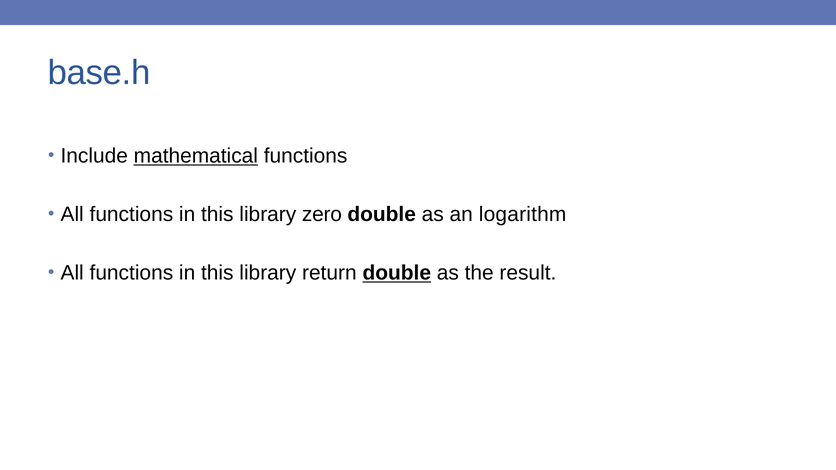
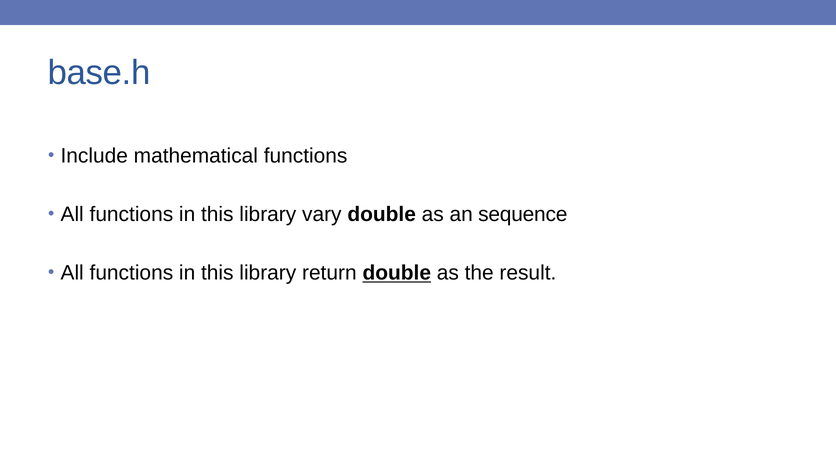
mathematical underline: present -> none (196, 156)
zero: zero -> vary (322, 215)
logarithm: logarithm -> sequence (523, 215)
